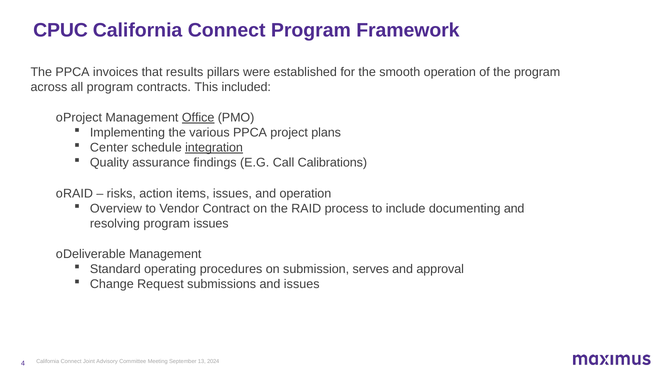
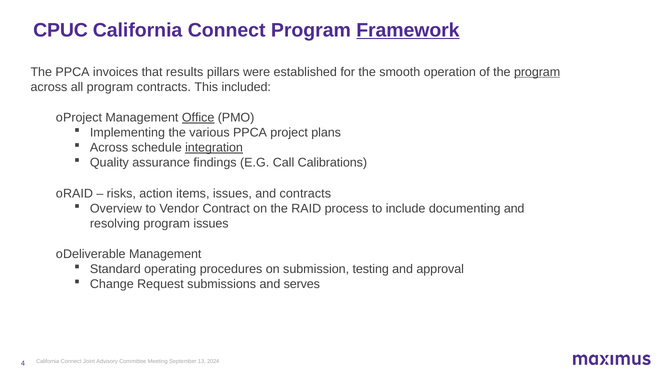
Framework underline: none -> present (408, 30)
program underline: none -> present (537, 72)
Center: Center -> Across (109, 148)
and operation: operation -> contracts (305, 193)
serves: serves -> testing (371, 269)
and issues: issues -> serves (302, 284)
